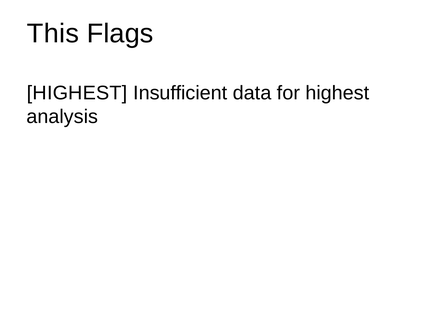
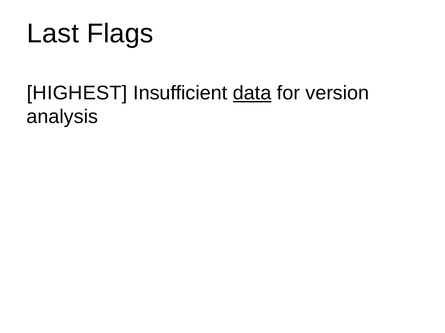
This: This -> Last (53, 34)
data underline: none -> present (252, 93)
for highest: highest -> version (337, 93)
